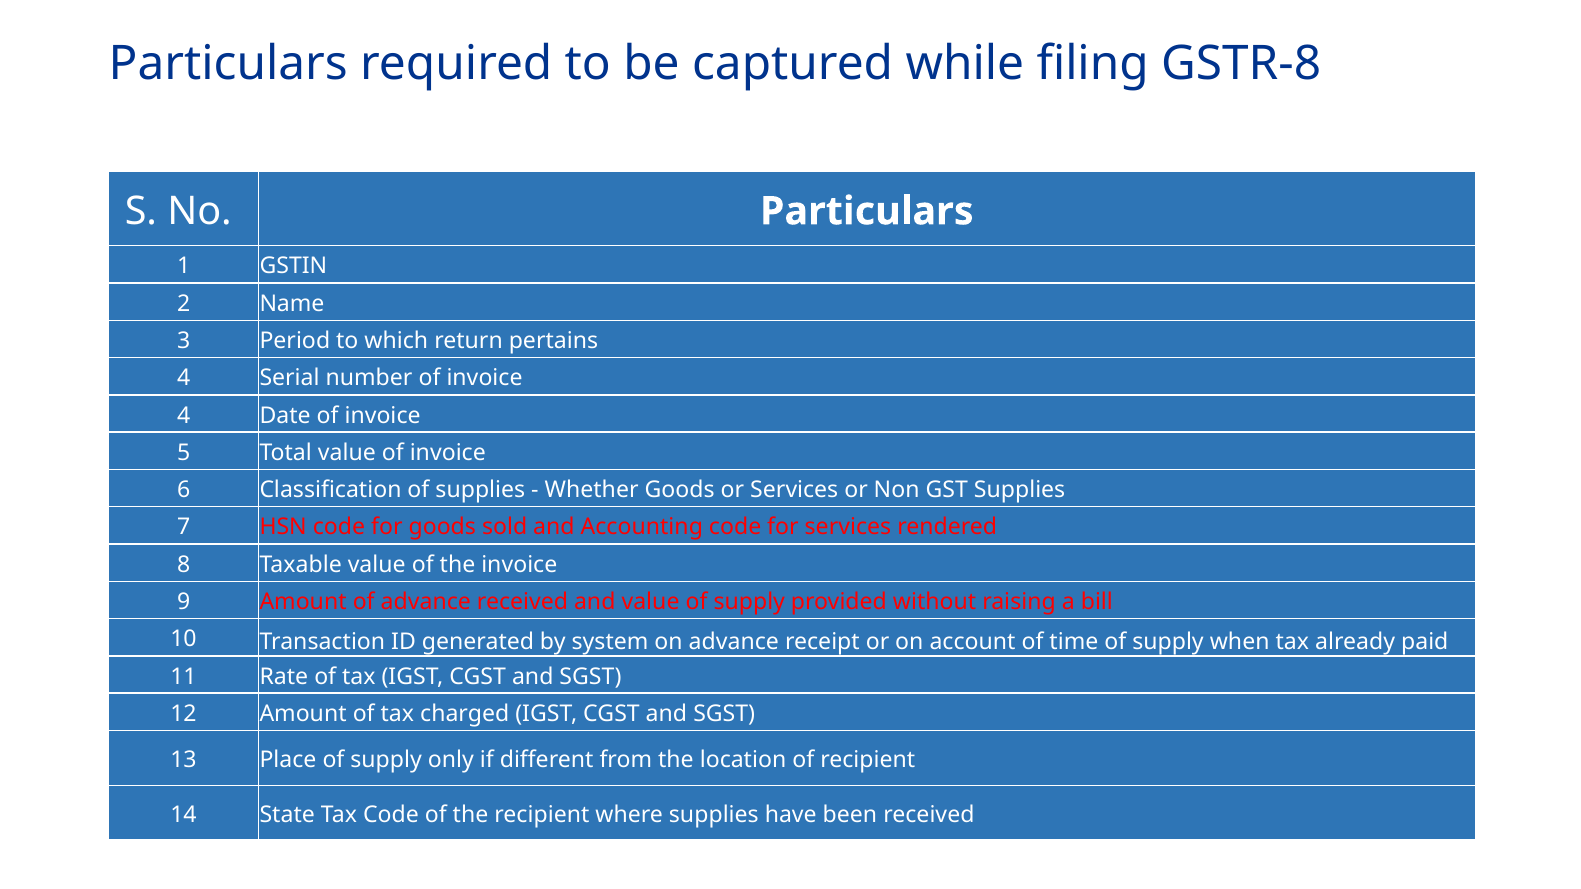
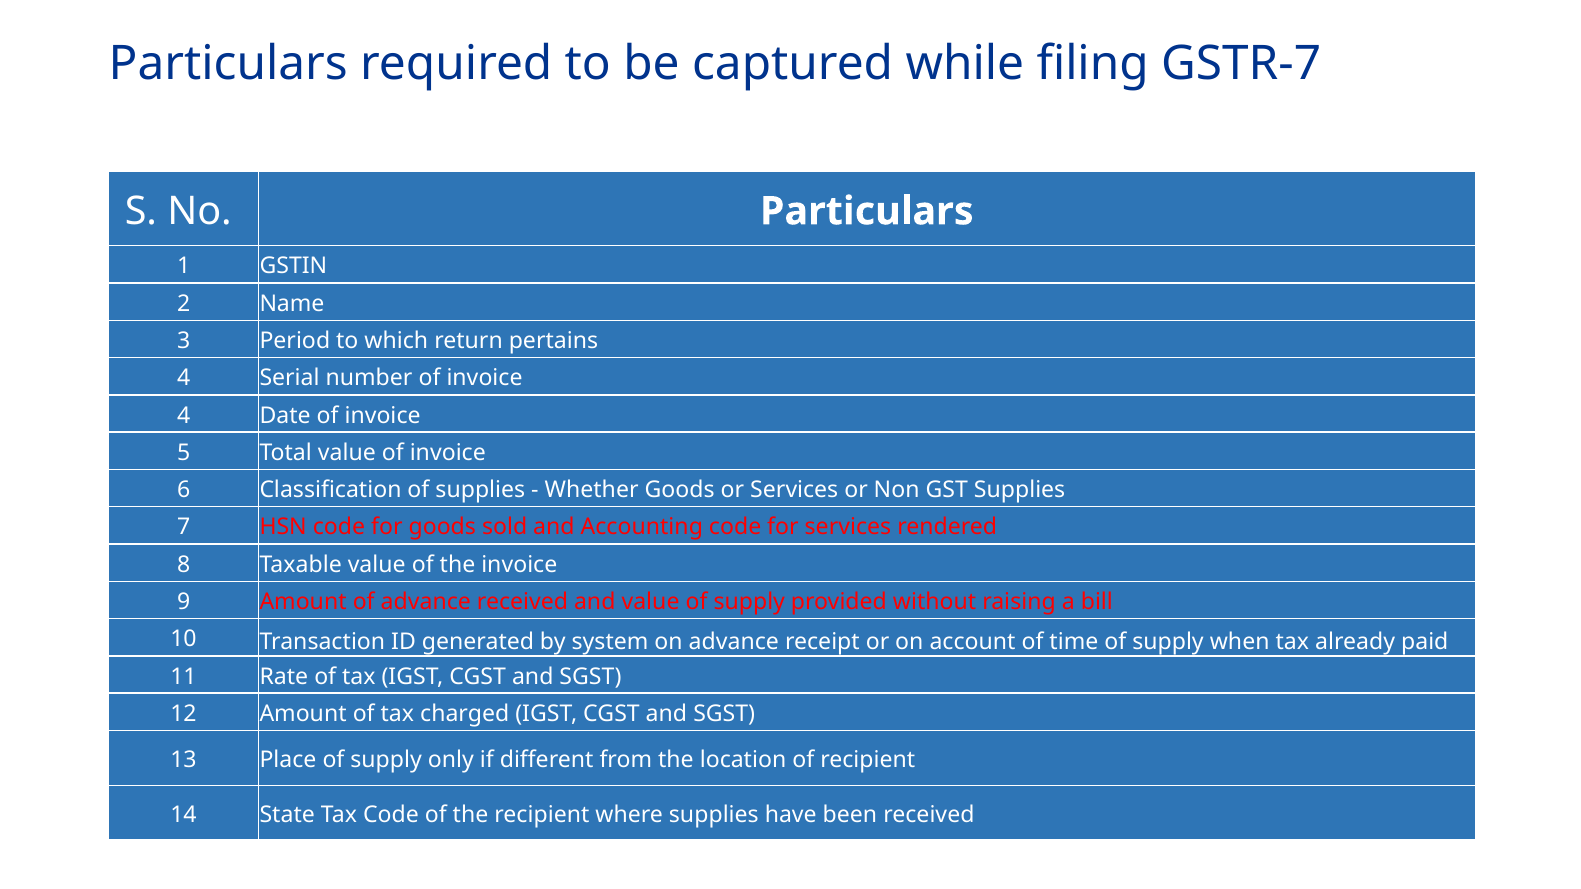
GSTR-8: GSTR-8 -> GSTR-7 (1241, 64)
